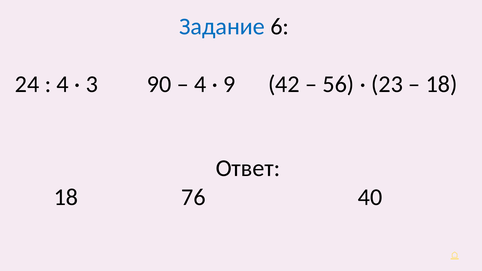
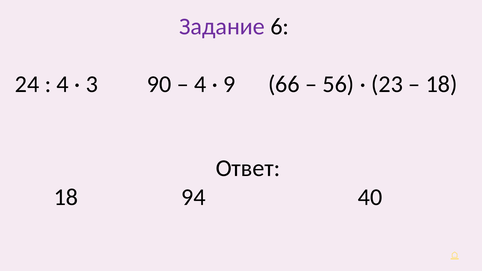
Задание colour: blue -> purple (222, 26)
42: 42 -> 66 (284, 84)
76: 76 -> 94 (194, 197)
